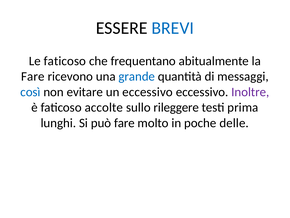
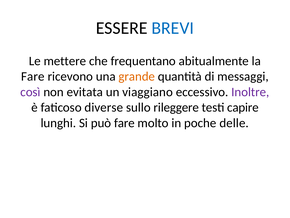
Le faticoso: faticoso -> mettere (65, 61)
grande colour: blue -> orange (137, 76)
così colour: blue -> purple (30, 92)
evitare: evitare -> evitata (85, 92)
un eccessivo: eccessivo -> viaggiano (148, 92)
accolte: accolte -> diverse (104, 107)
prima: prima -> capire (243, 107)
